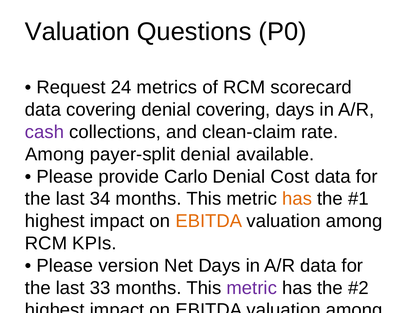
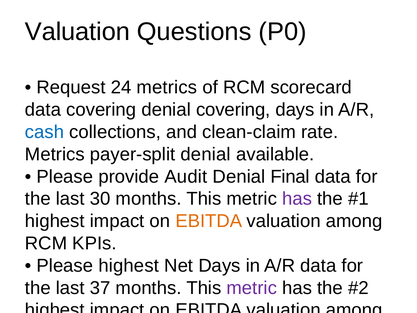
cash colour: purple -> blue (45, 132)
Among: Among -> Metrics (55, 154)
Carlo: Carlo -> Audit (186, 176)
Denial Cost: Cost -> Final (290, 176)
34: 34 -> 30 (100, 199)
has colour: orange -> purple (297, 199)
Please version: version -> highest (129, 265)
33: 33 -> 37 (100, 288)
